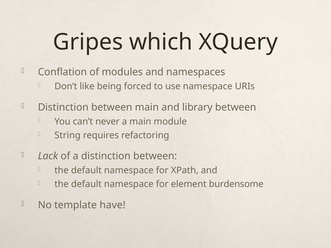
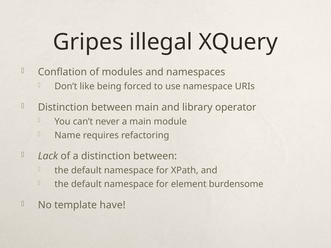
which: which -> illegal (161, 42)
library between: between -> operator (236, 107)
String: String -> Name (68, 135)
